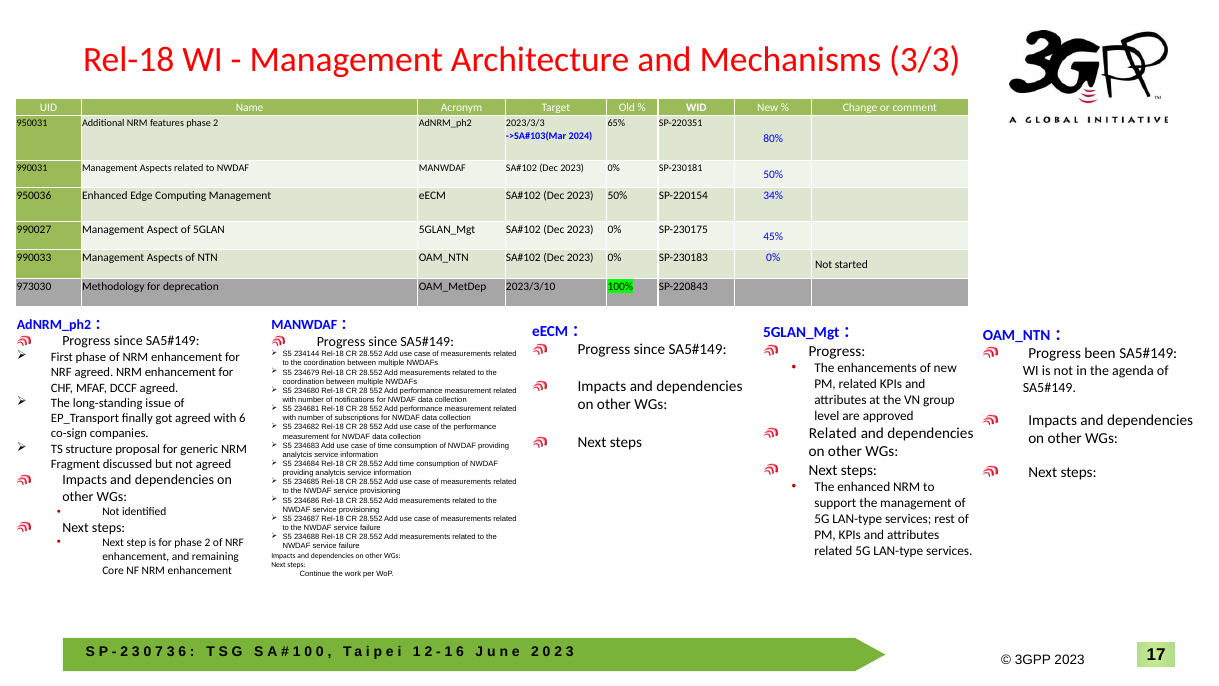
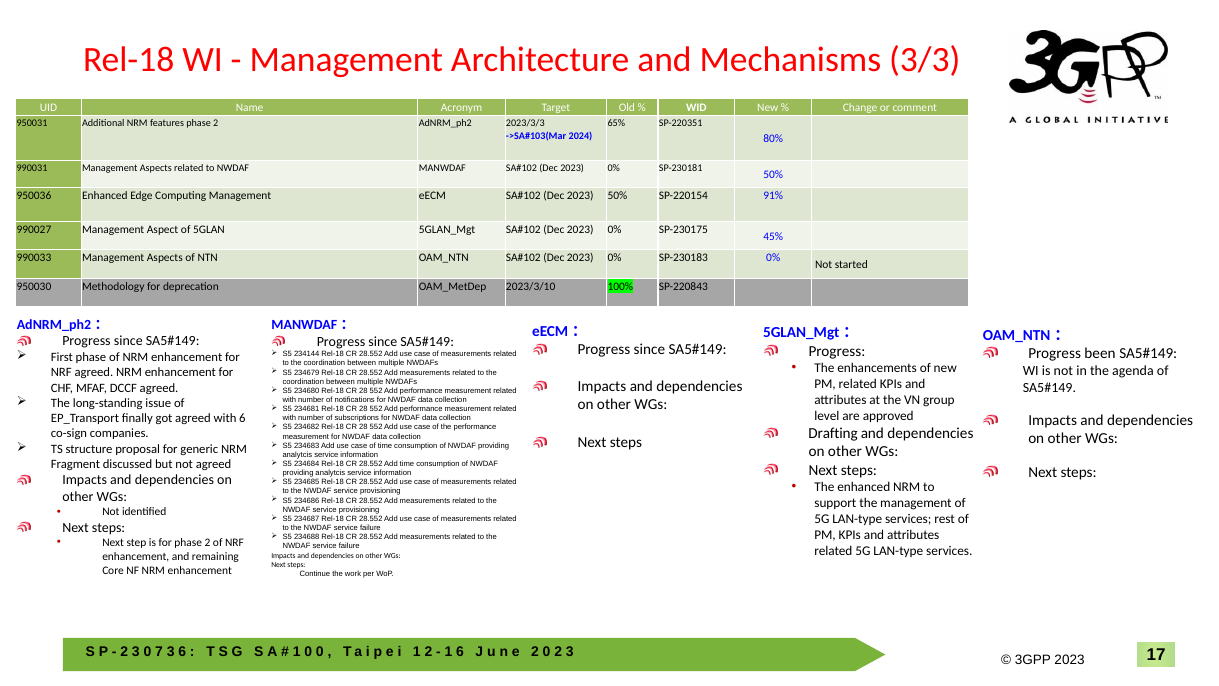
34%: 34% -> 91% (773, 195)
973030: 973030 -> 950030 (34, 286)
Related: Related -> Drafting (833, 433)
